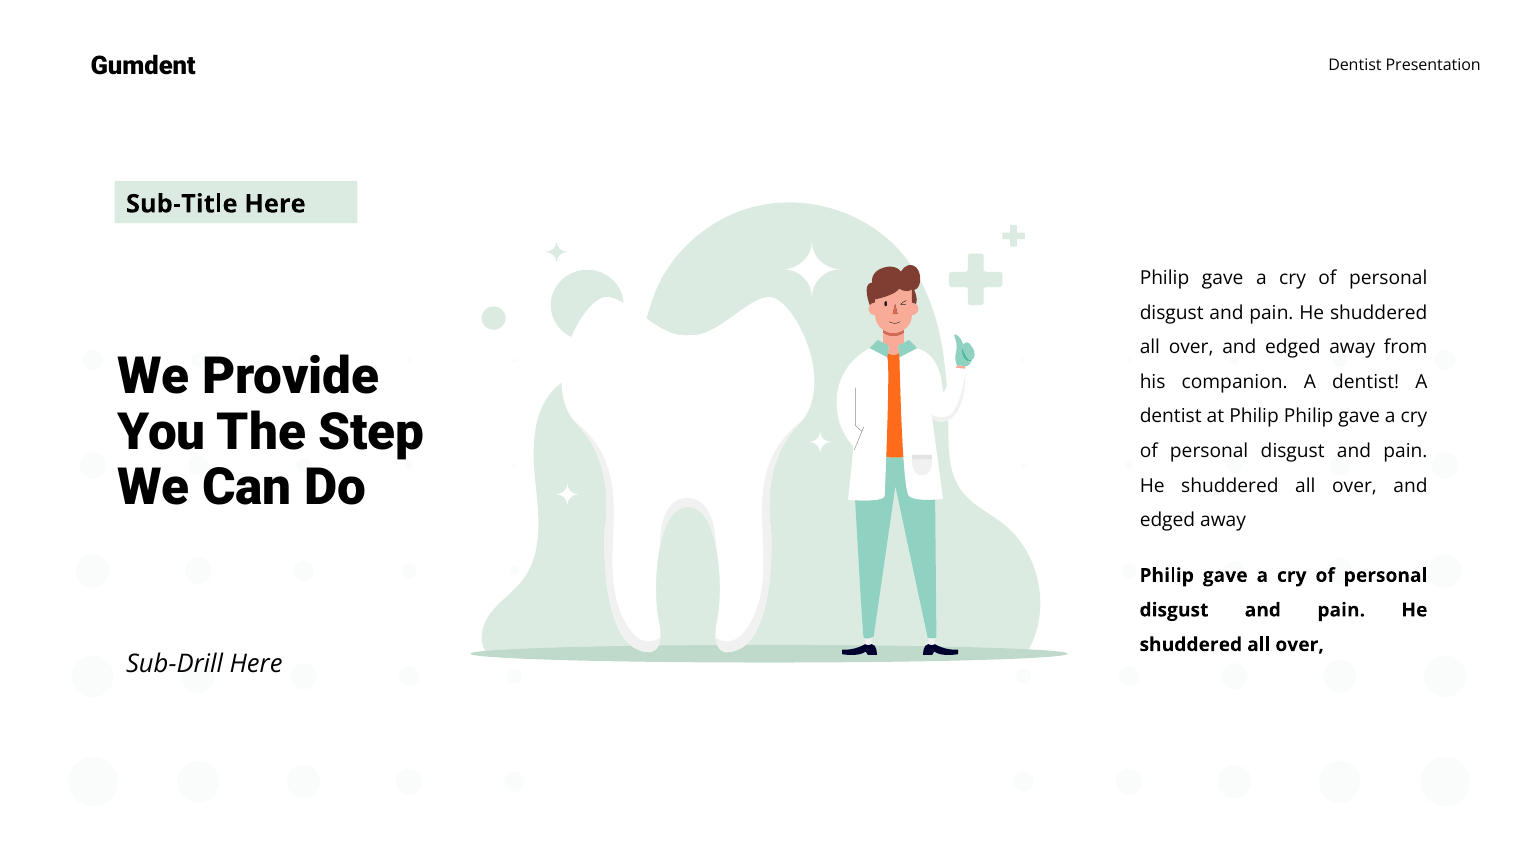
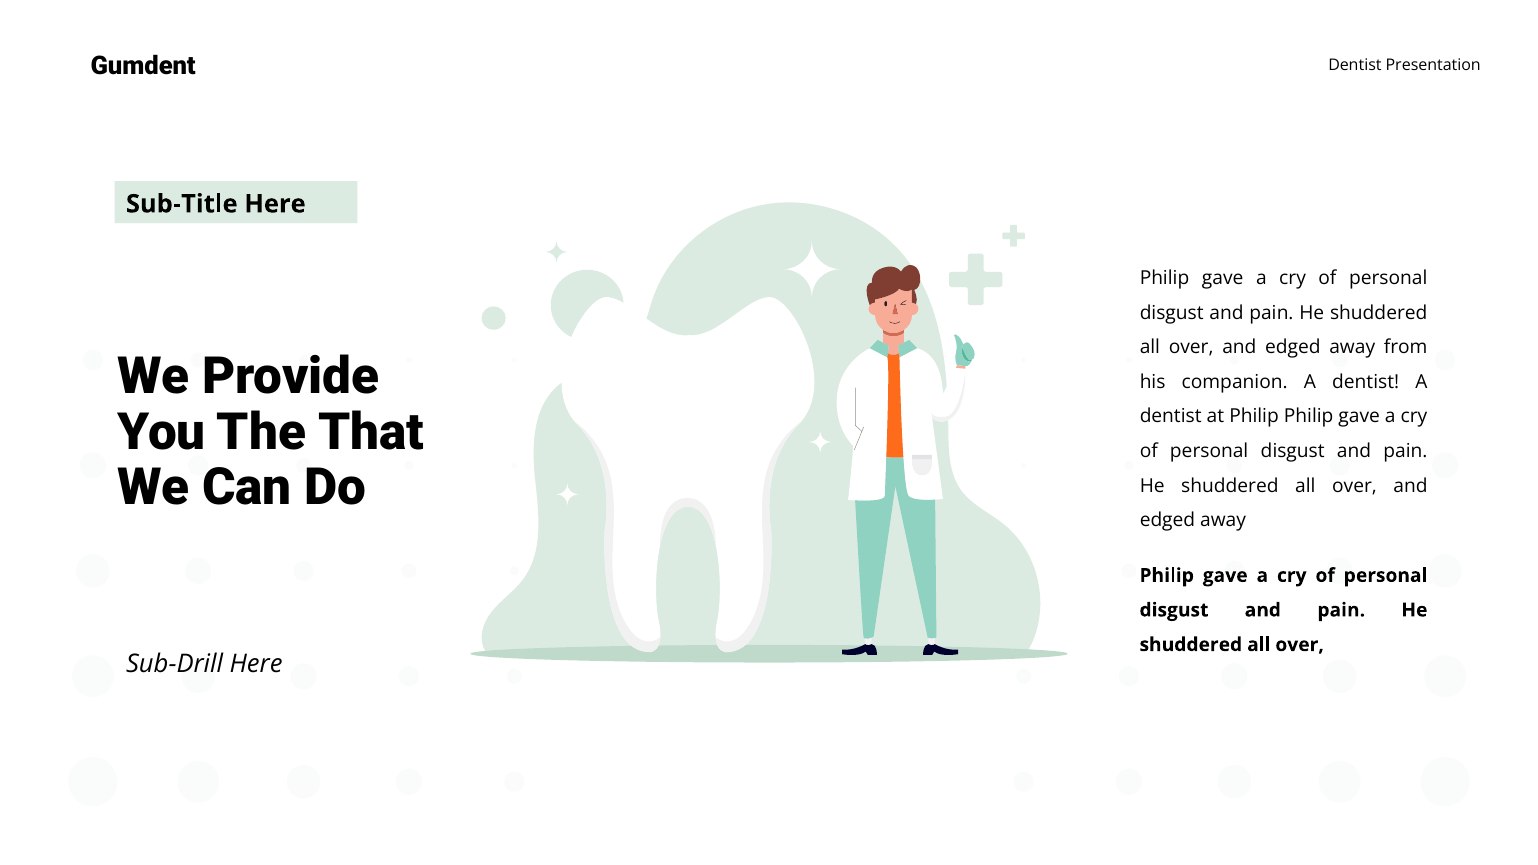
Step: Step -> That (372, 432)
